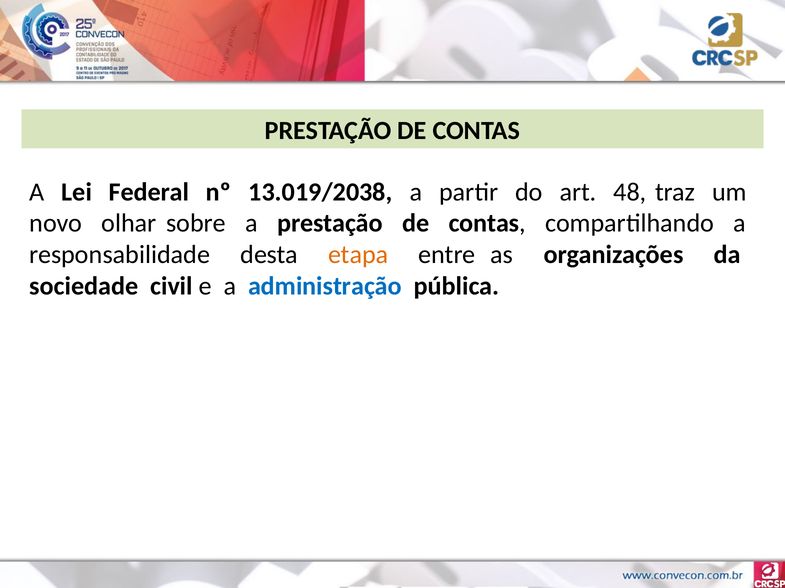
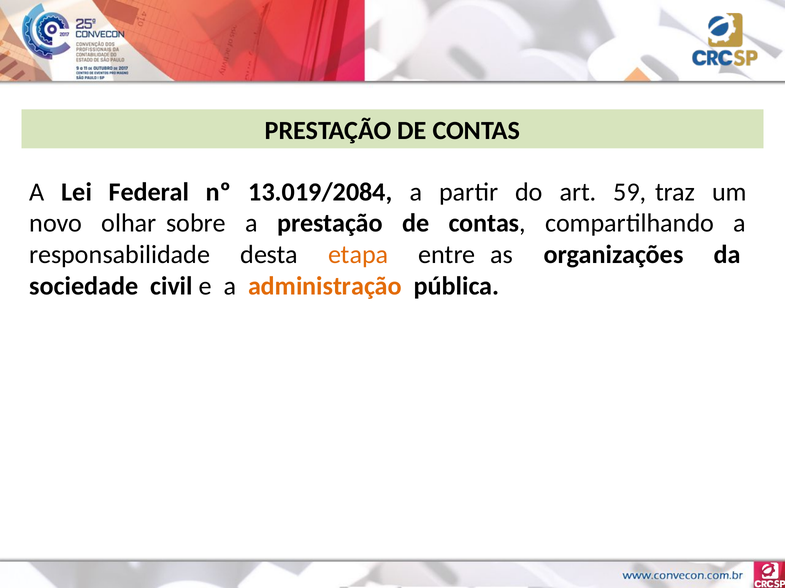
13.019/2038: 13.019/2038 -> 13.019/2084 (320, 192)
48: 48 -> 59 (630, 192)
administração colour: blue -> orange (325, 286)
